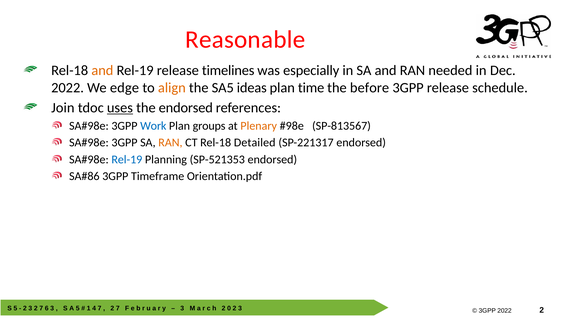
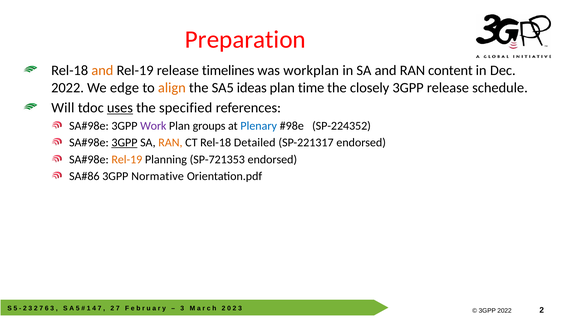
Reasonable: Reasonable -> Preparation (245, 39)
especially: especially -> workplan (311, 71)
needed: needed -> content (450, 71)
before: before -> closely (370, 88)
Join: Join -> Will (63, 108)
the endorsed: endorsed -> specified (186, 108)
Work colour: blue -> purple (153, 126)
Plenary colour: orange -> blue (259, 126)
SP-813567: SP-813567 -> SP-224352 (341, 126)
3GPP underline: none -> present (124, 143)
Rel-19 colour: blue -> orange (127, 160)
SP-521353: SP-521353 -> SP-721353 (217, 160)
Timeframe: Timeframe -> Normative (158, 176)
